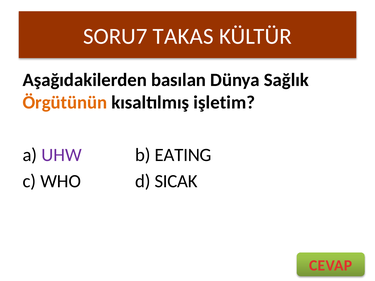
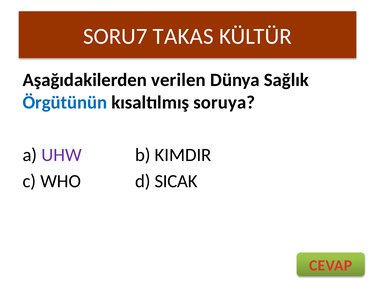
basılan: basılan -> verilen (178, 80)
Örgütünün colour: orange -> blue (65, 103)
işletim: işletim -> soruya (224, 103)
EATING: EATING -> KIMDIR (183, 155)
